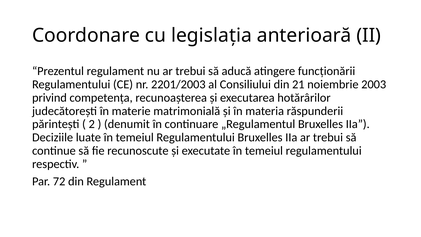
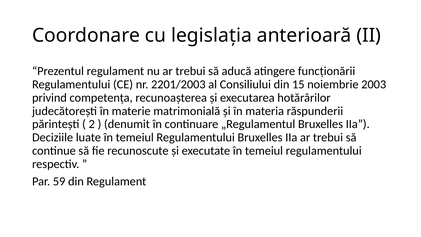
21: 21 -> 15 (298, 84)
72: 72 -> 59 (59, 181)
